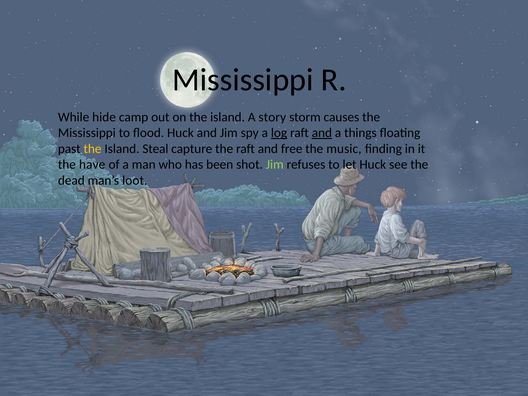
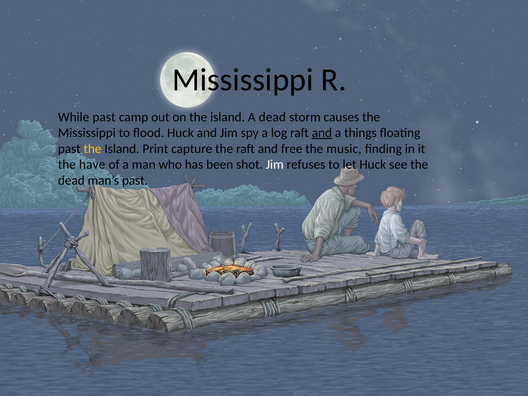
While hide: hide -> past (104, 117)
A story: story -> dead (272, 117)
log underline: present -> none (279, 133)
Steal: Steal -> Print (155, 149)
Jim colour: light green -> white (275, 165)
man’s loot: loot -> past (135, 180)
